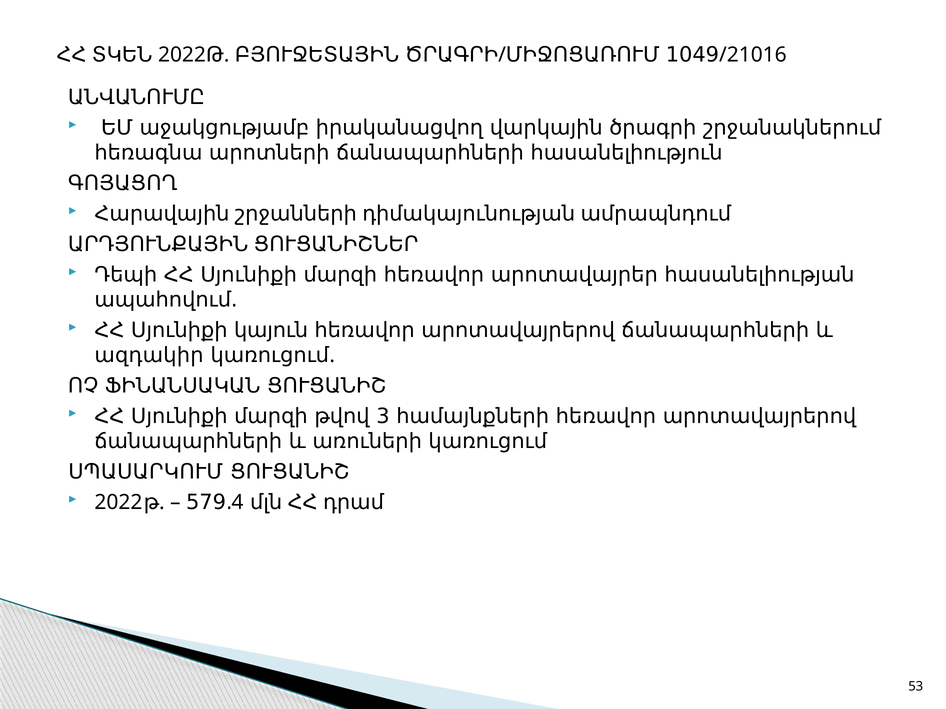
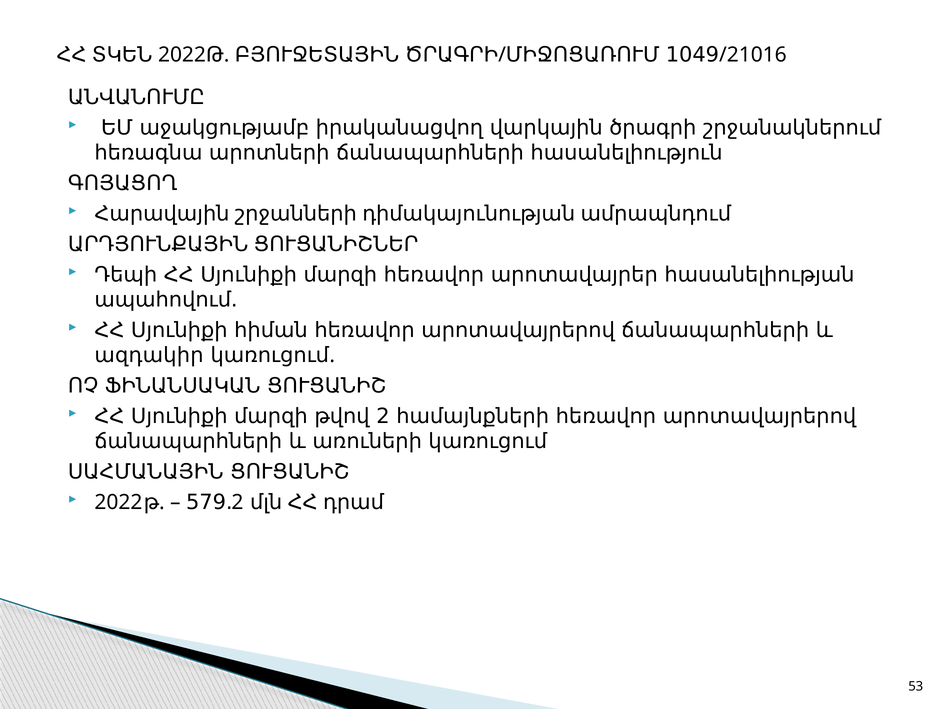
կայուն: կայուն -> հիման (271, 330)
թվով 3: 3 -> 2 (383, 416)
ՍՊԱՍԱՐԿՈՒՄ: ՍՊԱՍԱՐԿՈՒՄ -> ՍԱՀՄԱՆԱՅԻՆ (146, 472)
4: 4 -> 2 (237, 503)
